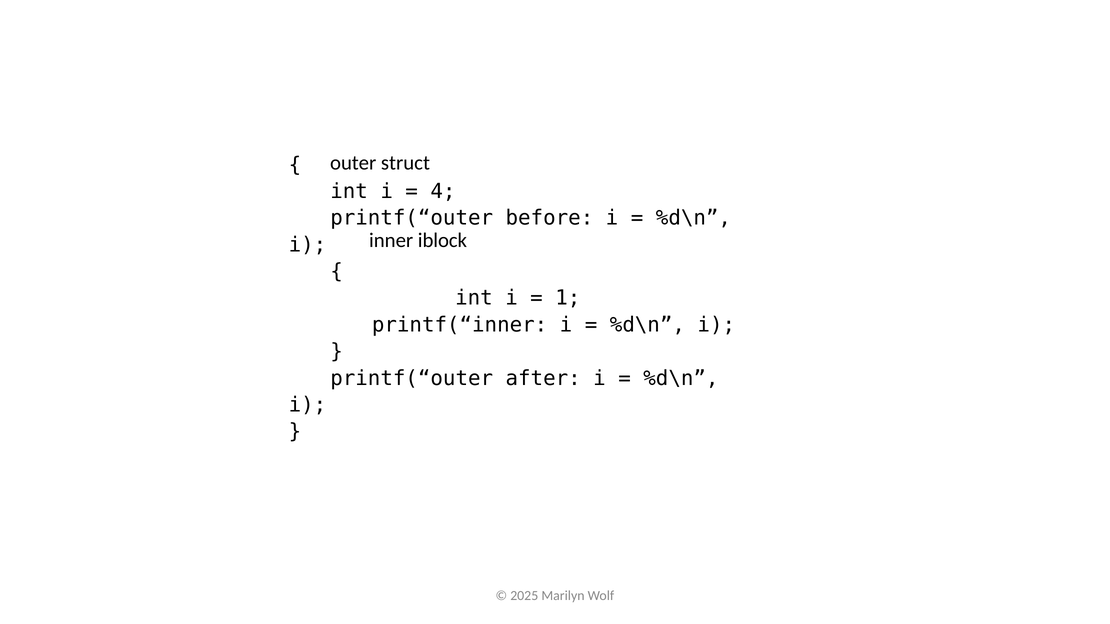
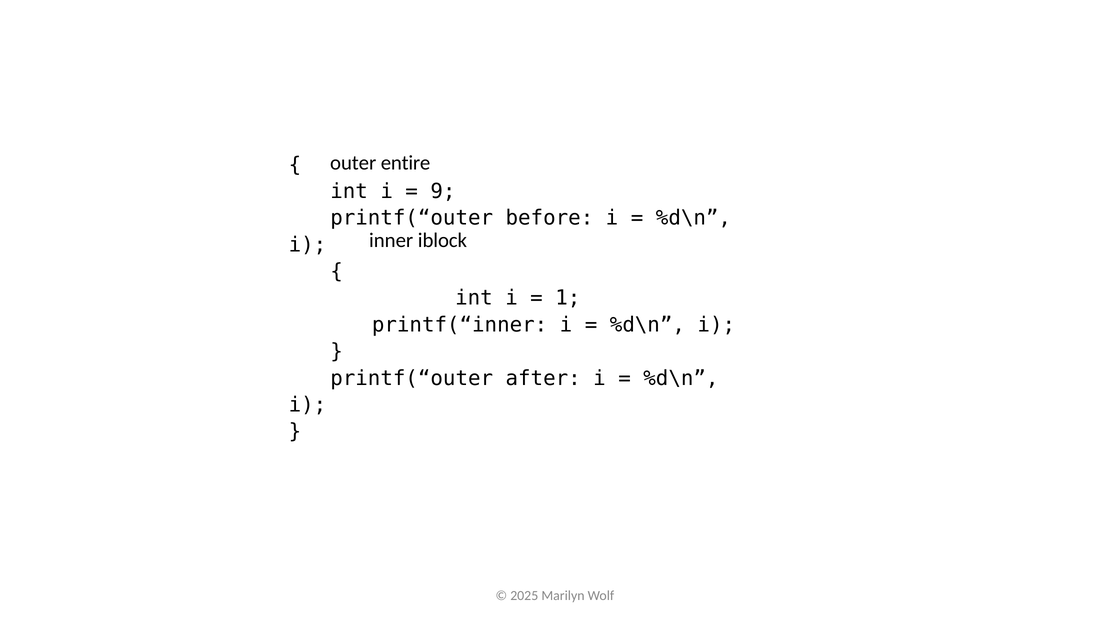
struct: struct -> entire (406, 163)
4: 4 -> 9 (443, 191)
